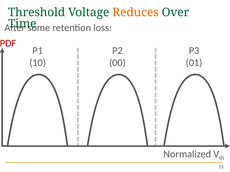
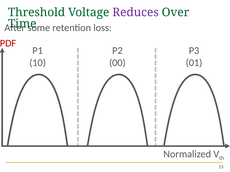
Reduces colour: orange -> purple (136, 12)
